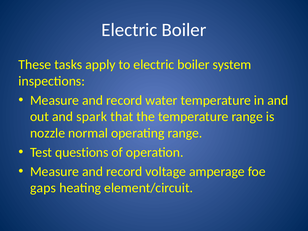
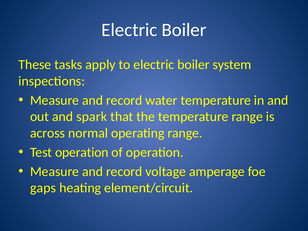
nozzle: nozzle -> across (48, 133)
Test questions: questions -> operation (82, 152)
